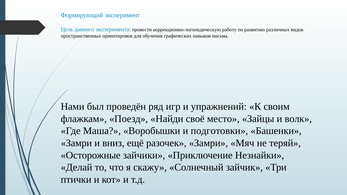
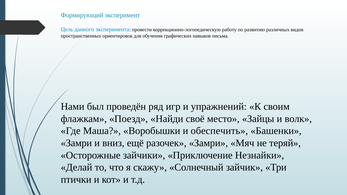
подготовки: подготовки -> обеспечить (219, 131)
